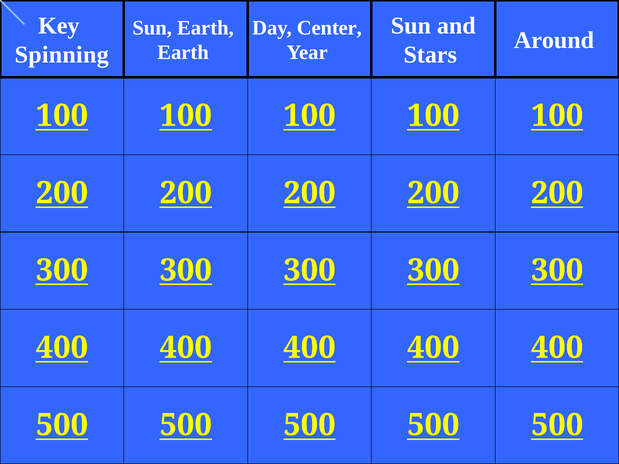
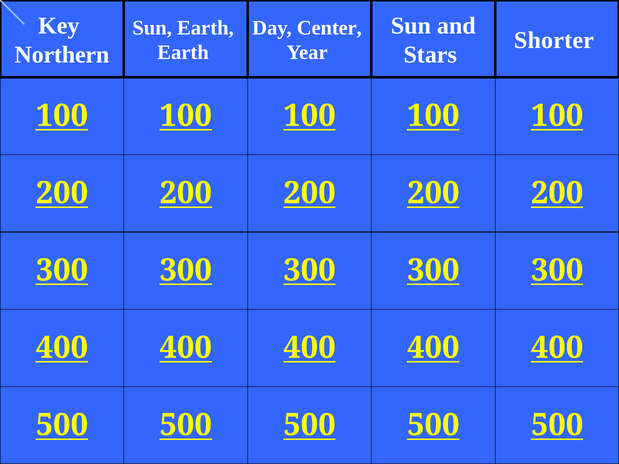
Around: Around -> Shorter (554, 40)
Spinning: Spinning -> Northern (62, 55)
